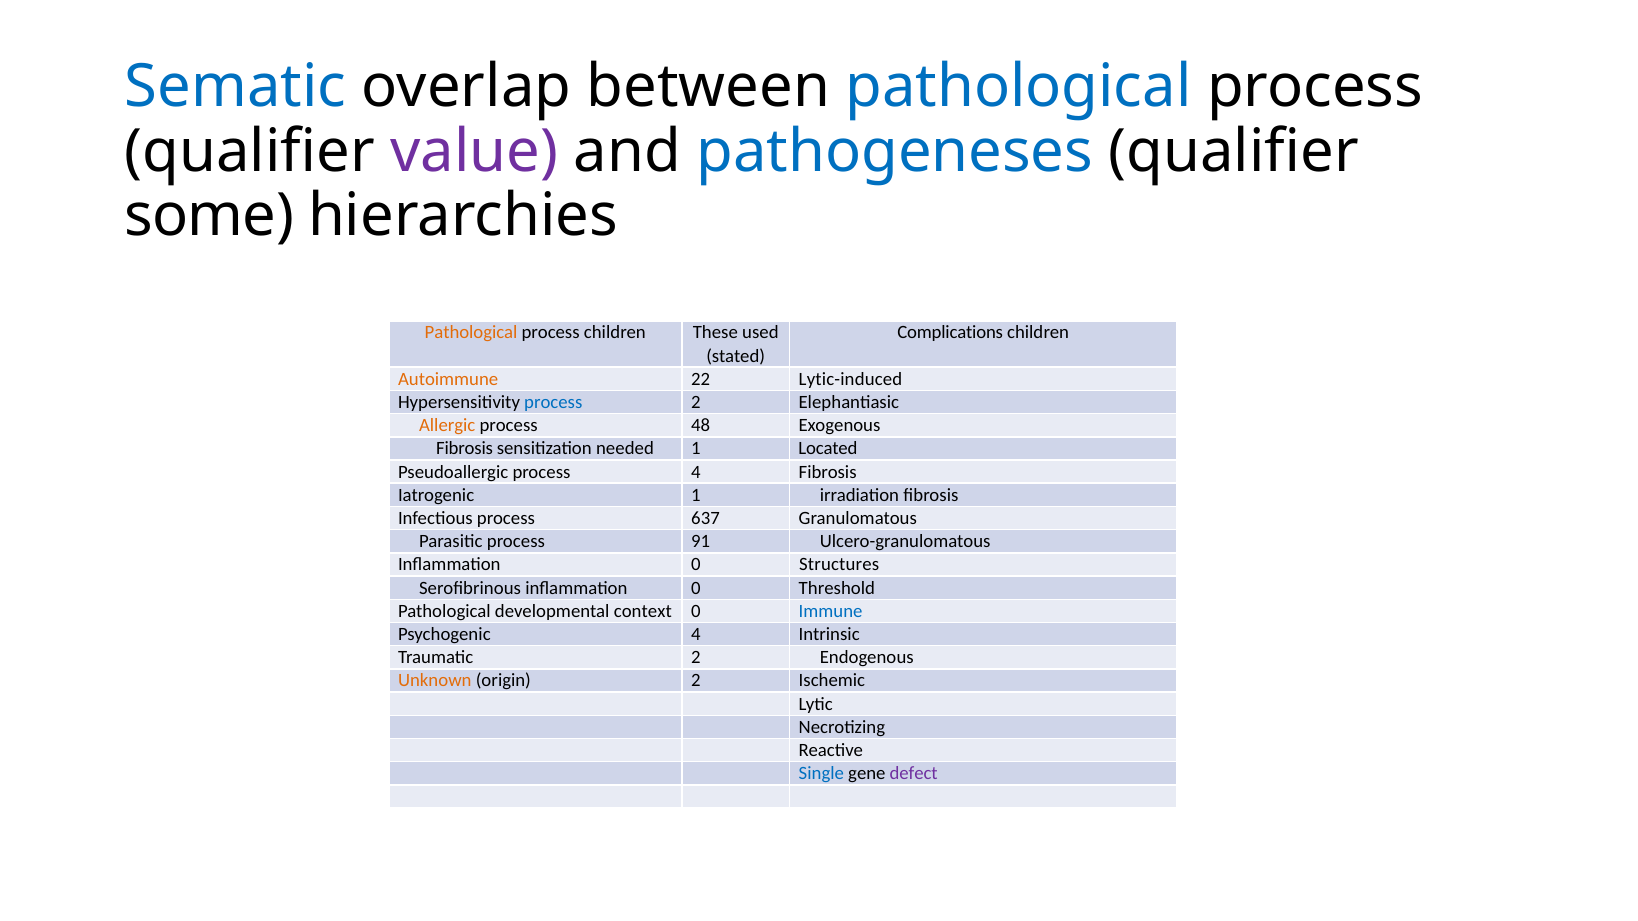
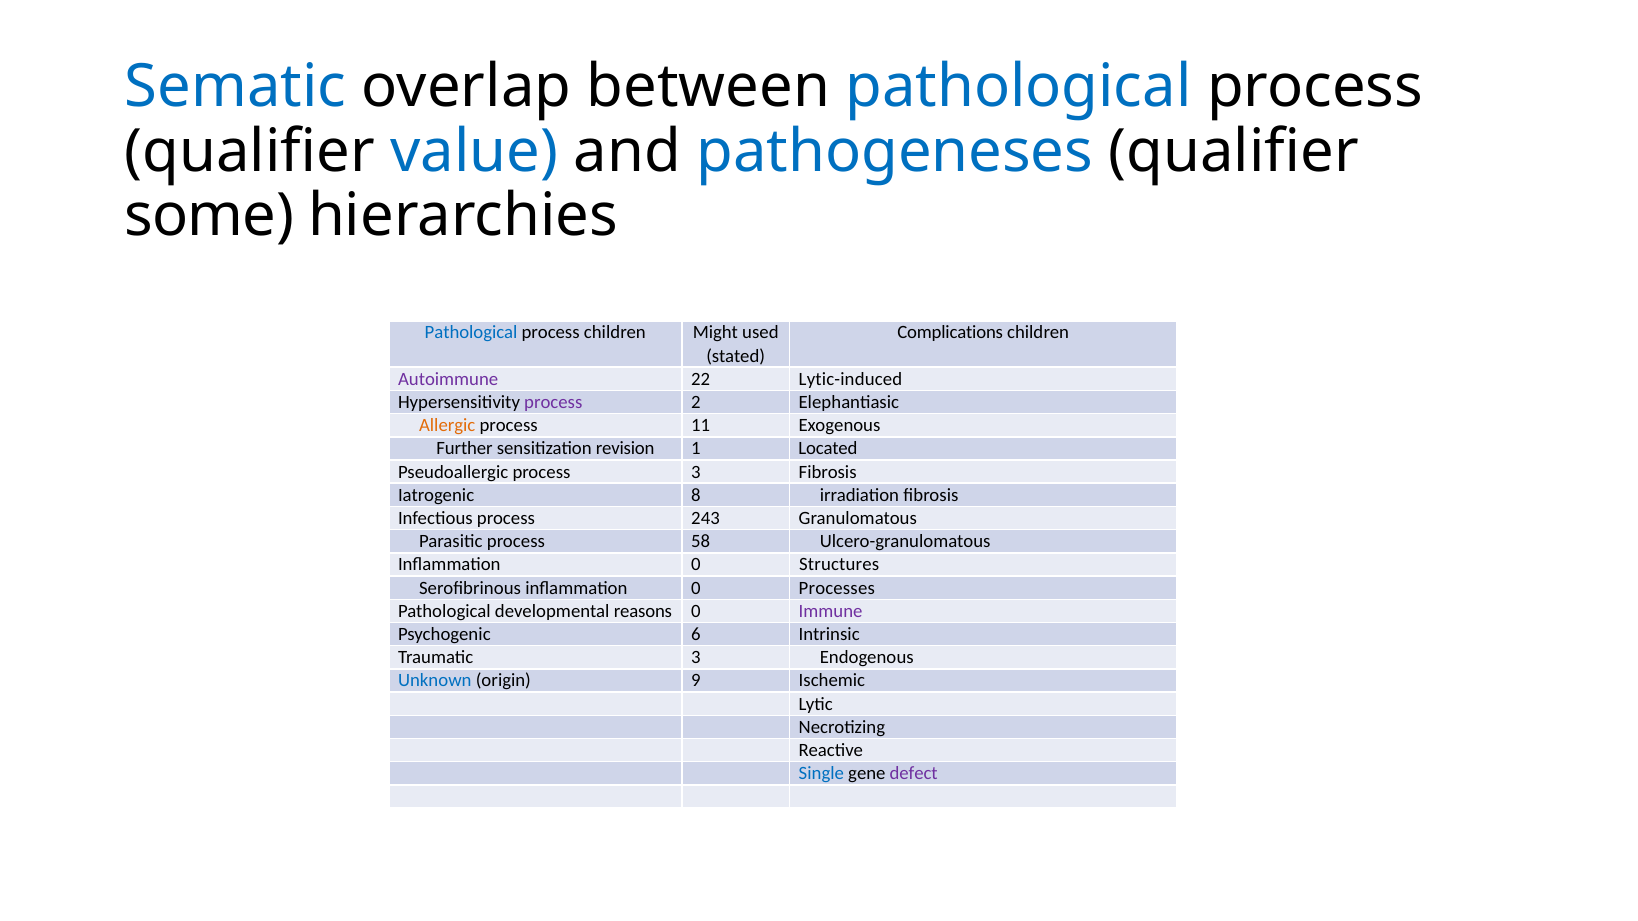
value colour: purple -> blue (474, 152)
Pathological colour: orange -> blue (471, 333)
These: These -> Might (715, 333)
Autoimmune colour: orange -> purple (448, 379)
process colour: blue -> purple (553, 402)
48: 48 -> 11 (701, 426)
Fibrosis: Fibrosis -> Further (465, 449)
needed: needed -> revision (625, 449)
process 4: 4 -> 3 (696, 472)
Iatrogenic 1: 1 -> 8 (696, 495)
637: 637 -> 243 (706, 518)
91: 91 -> 58 (701, 542)
Threshold: Threshold -> Processes (837, 588)
context: context -> reasons (643, 611)
Immune colour: blue -> purple (831, 611)
Psychogenic 4: 4 -> 6 (696, 635)
Traumatic 2: 2 -> 3 (696, 658)
Unknown colour: orange -> blue (435, 681)
origin 2: 2 -> 9 (696, 681)
